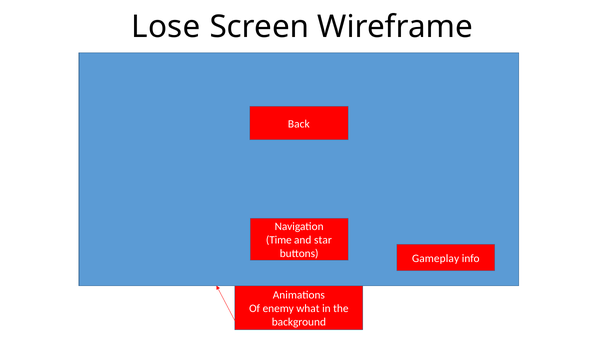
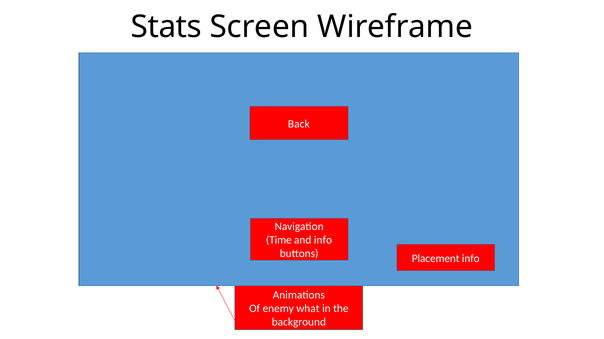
Lose: Lose -> Stats (166, 27)
and star: star -> info (323, 241)
Gameplay: Gameplay -> Placement (436, 259)
